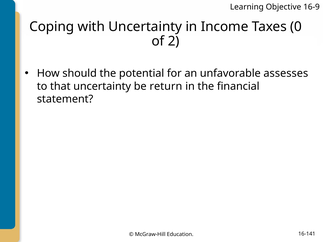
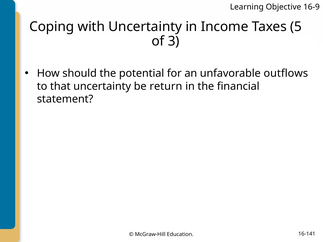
0: 0 -> 5 (296, 27)
2: 2 -> 3 (174, 41)
assesses: assesses -> outflows (286, 73)
